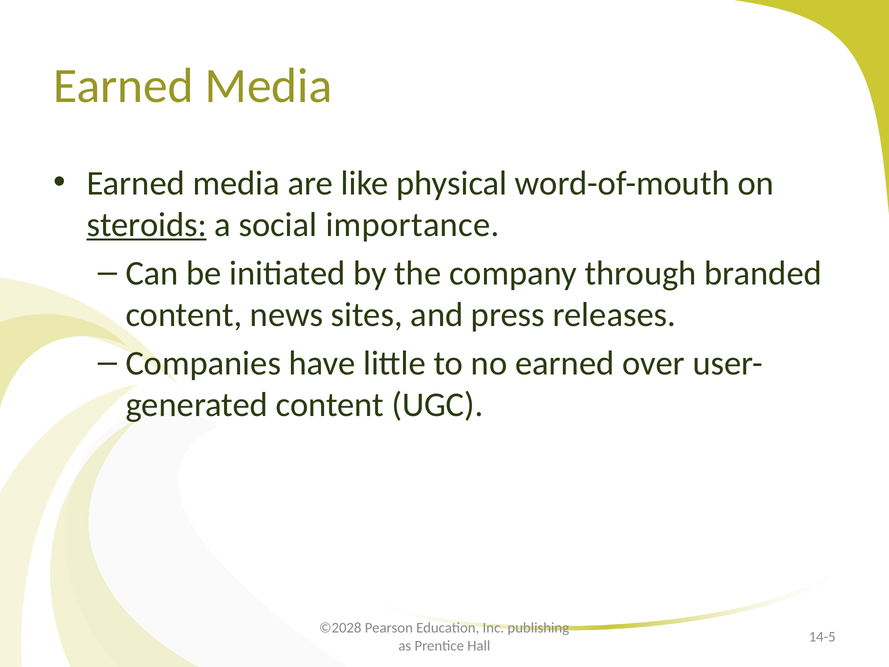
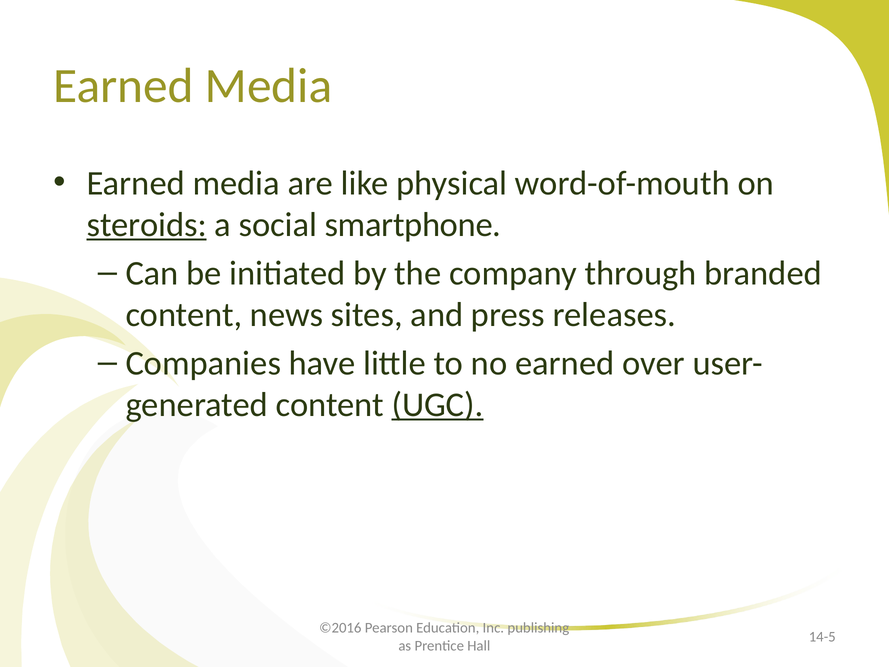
importance: importance -> smartphone (413, 225)
UGC underline: none -> present (438, 405)
©2028: ©2028 -> ©2016 (340, 628)
